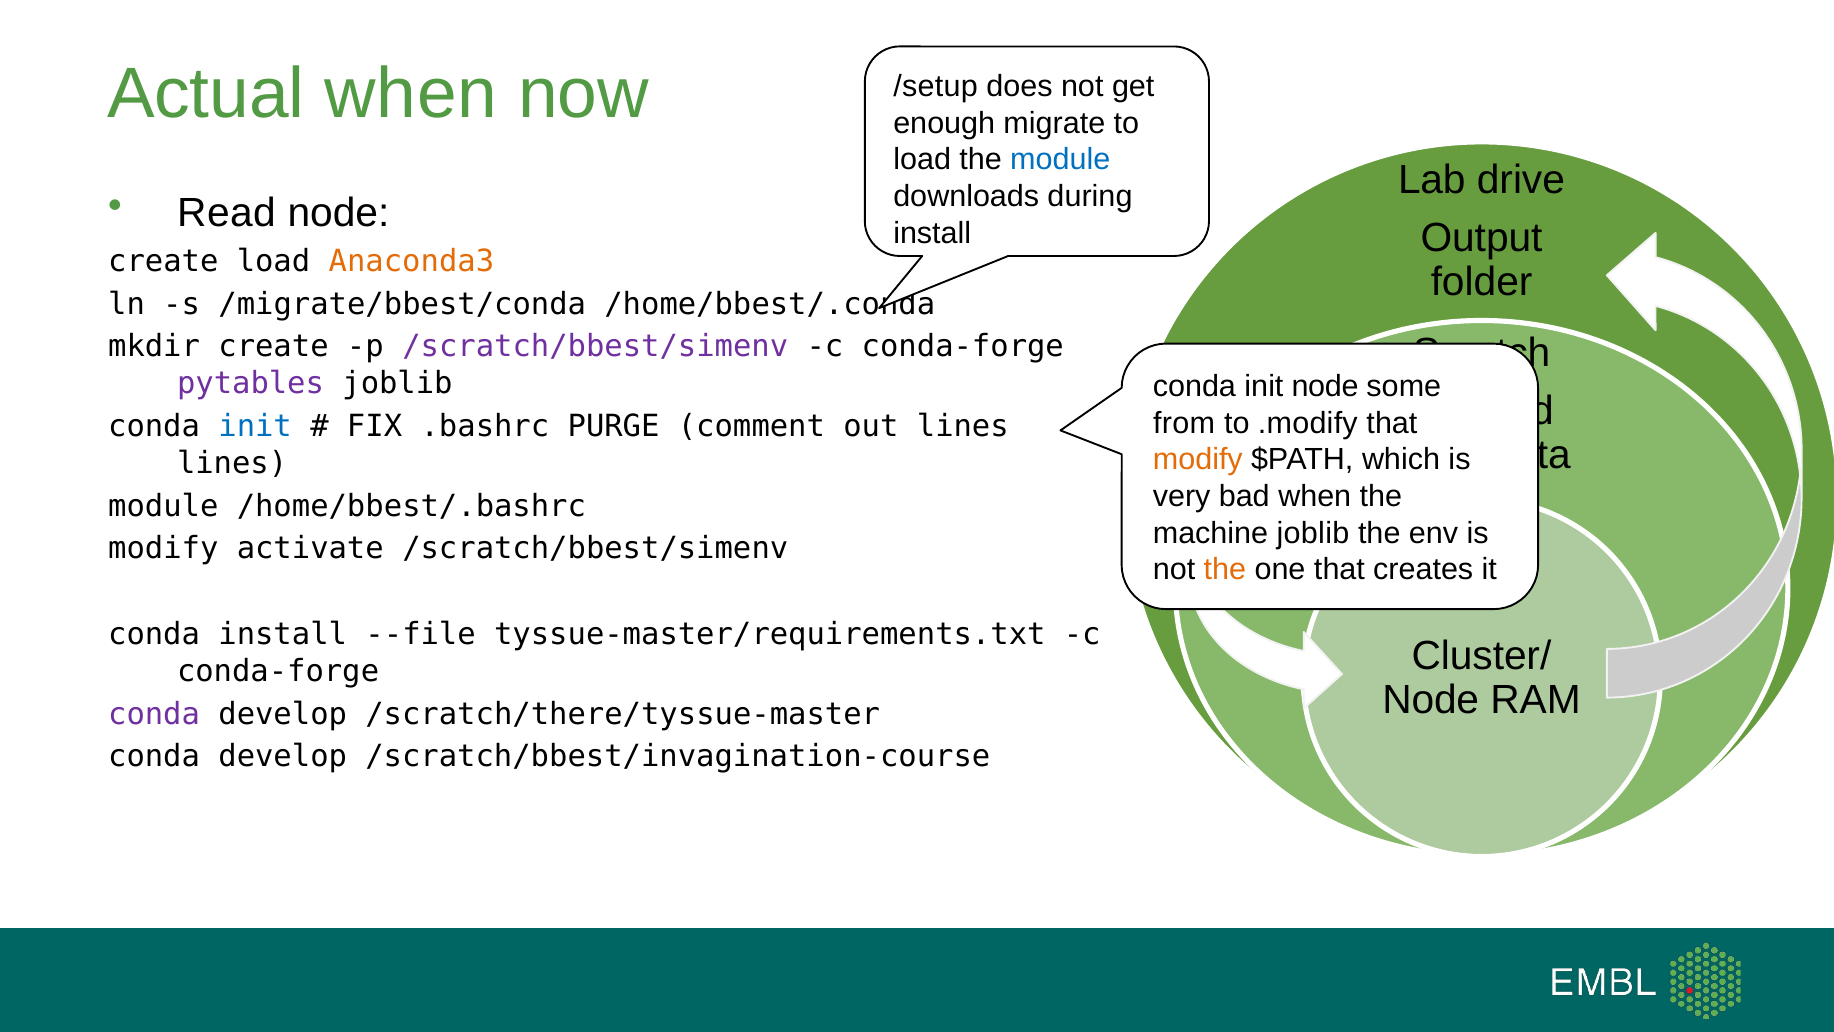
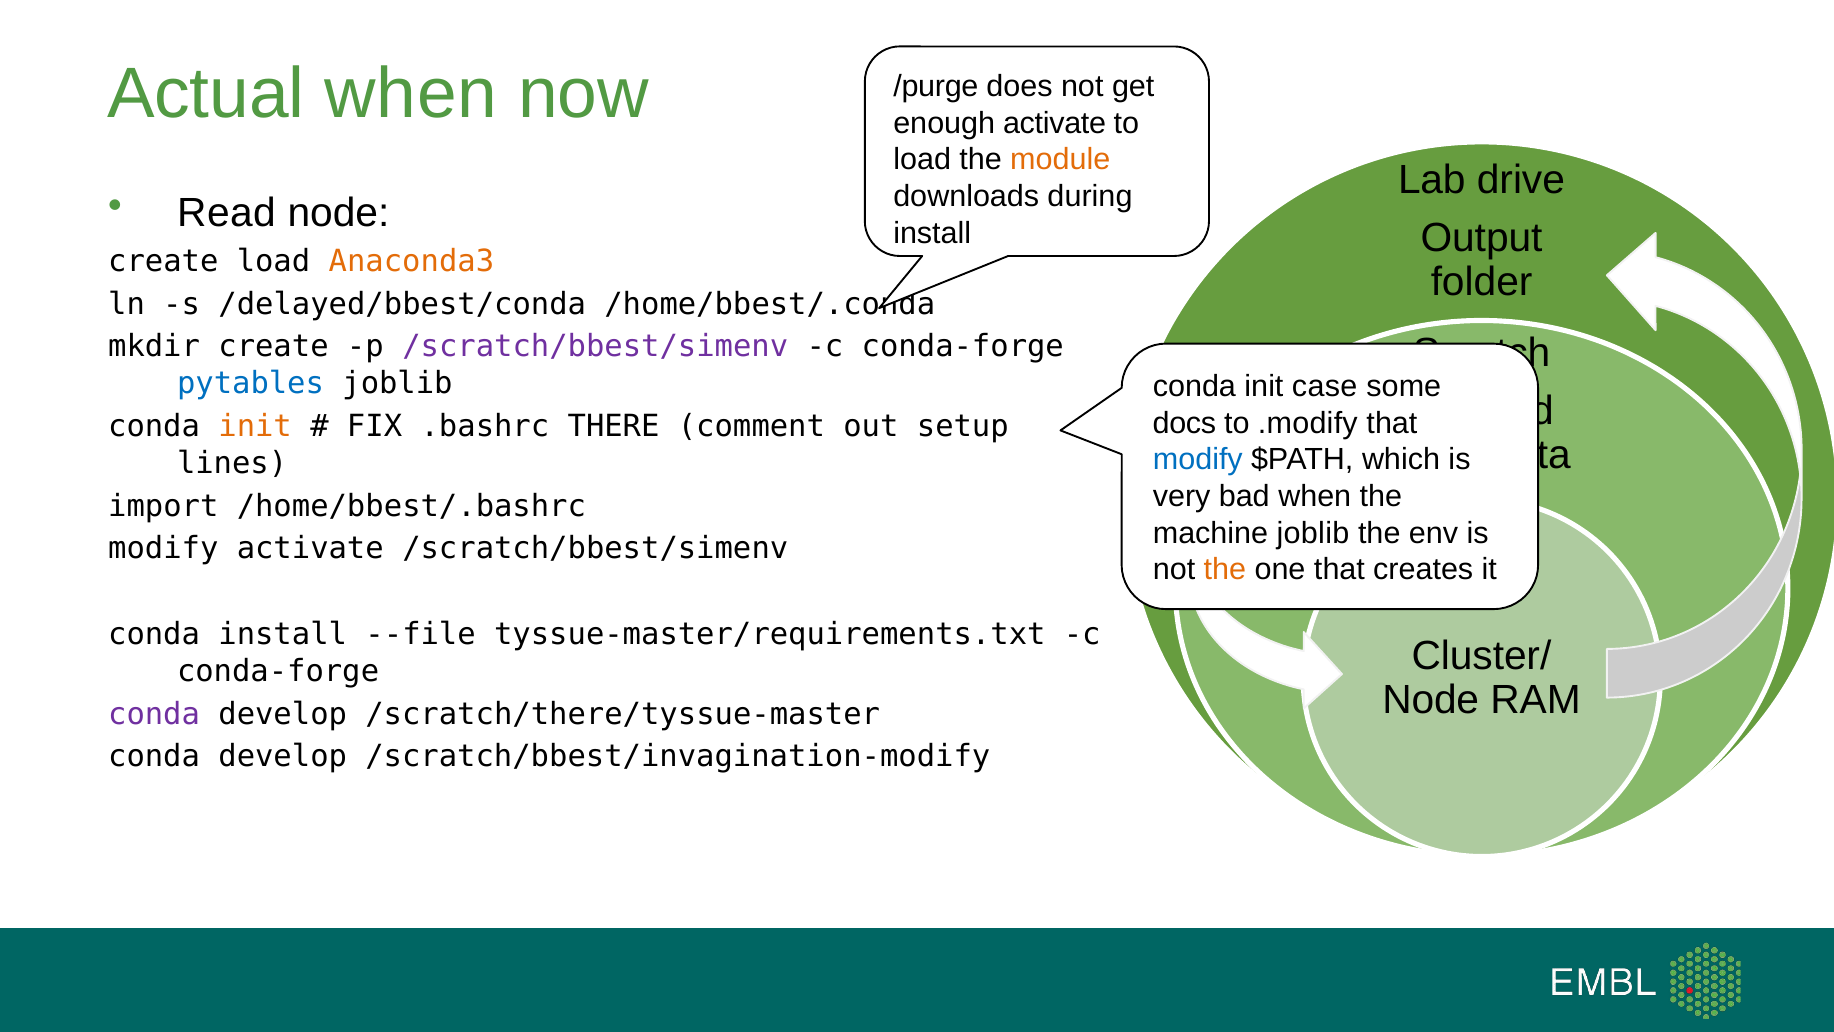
/setup: /setup -> /purge (936, 86)
enough migrate: migrate -> activate (1055, 123)
module colour: blue -> orange (1060, 160)
/migrate/bbest/conda: /migrate/bbest/conda -> /delayed/bbest/conda (402, 304)
pytables colour: purple -> blue (251, 383)
init node: node -> case (1325, 386)
from: from -> docs (1184, 423)
init colour: blue -> orange (255, 426)
PURGE: PURGE -> THERE (614, 426)
out lines: lines -> setup (963, 426)
modify colour: orange -> blue (1198, 459)
module: module -> import (163, 506)
/scratch/bbest/invagination-course: /scratch/bbest/invagination-course -> /scratch/bbest/invagination-modify (678, 757)
